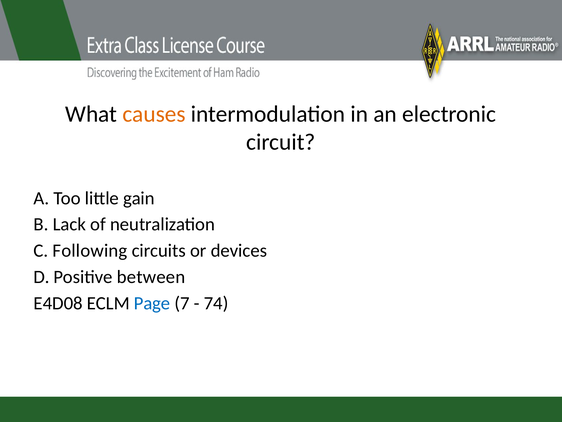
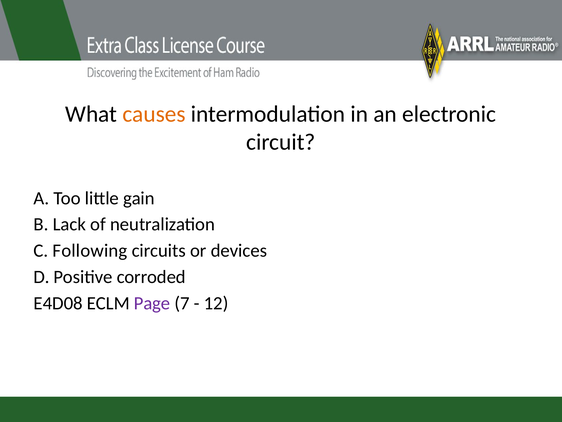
between: between -> corroded (151, 277)
Page colour: blue -> purple (152, 303)
74: 74 -> 12 (216, 303)
